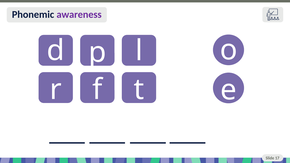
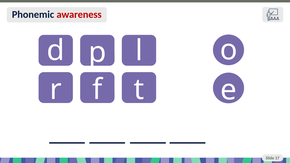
awareness colour: purple -> red (79, 15)
